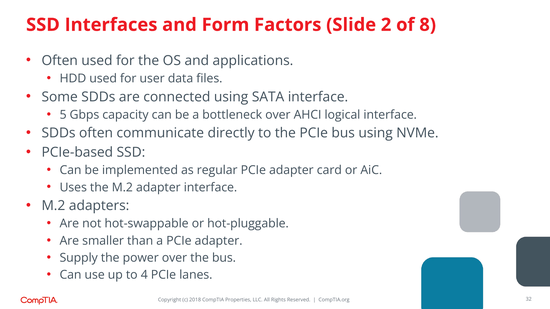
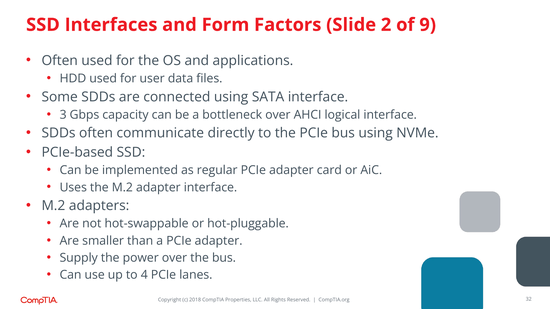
8: 8 -> 9 (428, 25)
5: 5 -> 3 (63, 115)
